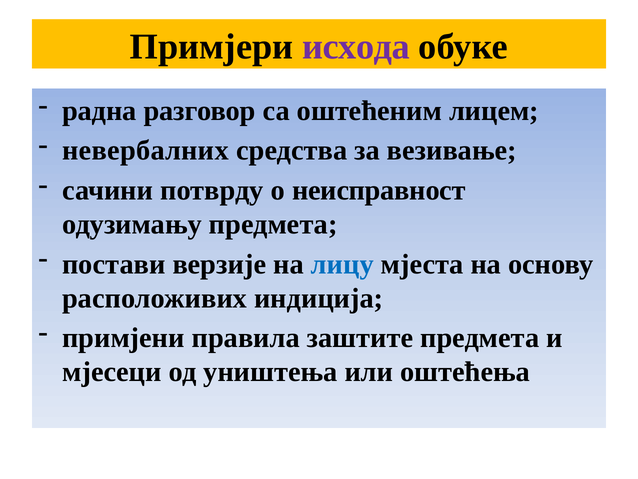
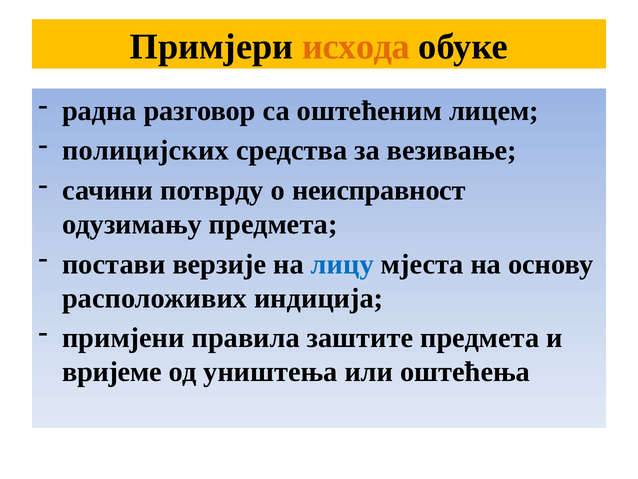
исхода colour: purple -> orange (356, 47)
невербалних: невербалних -> полицијских (146, 150)
мјесеци: мјесеци -> вријеме (112, 372)
